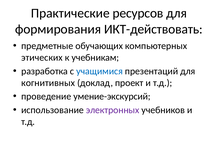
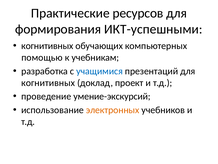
ИКТ-действовать: ИКТ-действовать -> ИКТ-успешными (153, 29)
предметные: предметные -> когнитивных (47, 46)
этических: этических -> помощью (42, 57)
электронных colour: purple -> orange (113, 110)
